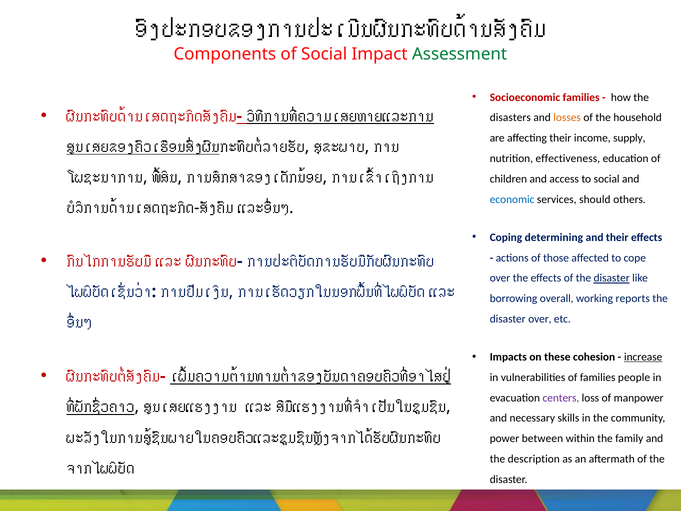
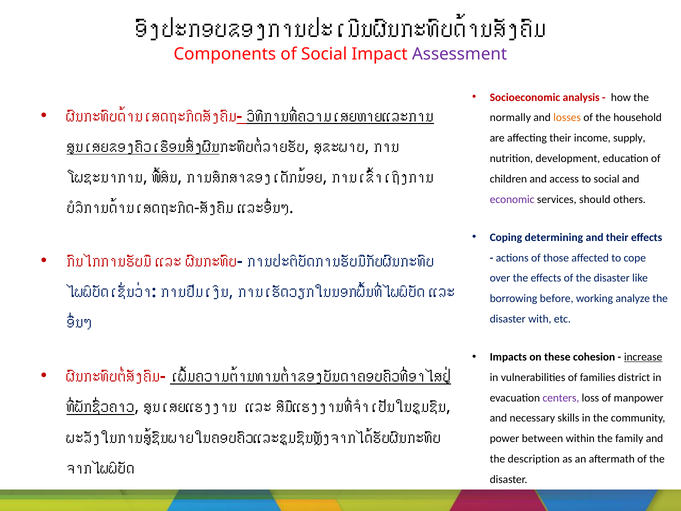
Assessment colour: green -> purple (460, 54)
Socioeconomic families: families -> analysis (581, 97)
disasters: disasters -> normally (510, 118)
effectiveness: effectiveness -> development (568, 159)
economic colour: blue -> purple (512, 199)
disaster underline: present -> none (612, 278)
overall: overall -> before (557, 298)
reports: reports -> analyze (633, 298)
disaster over: over -> with (540, 319)
people: people -> district (634, 377)
